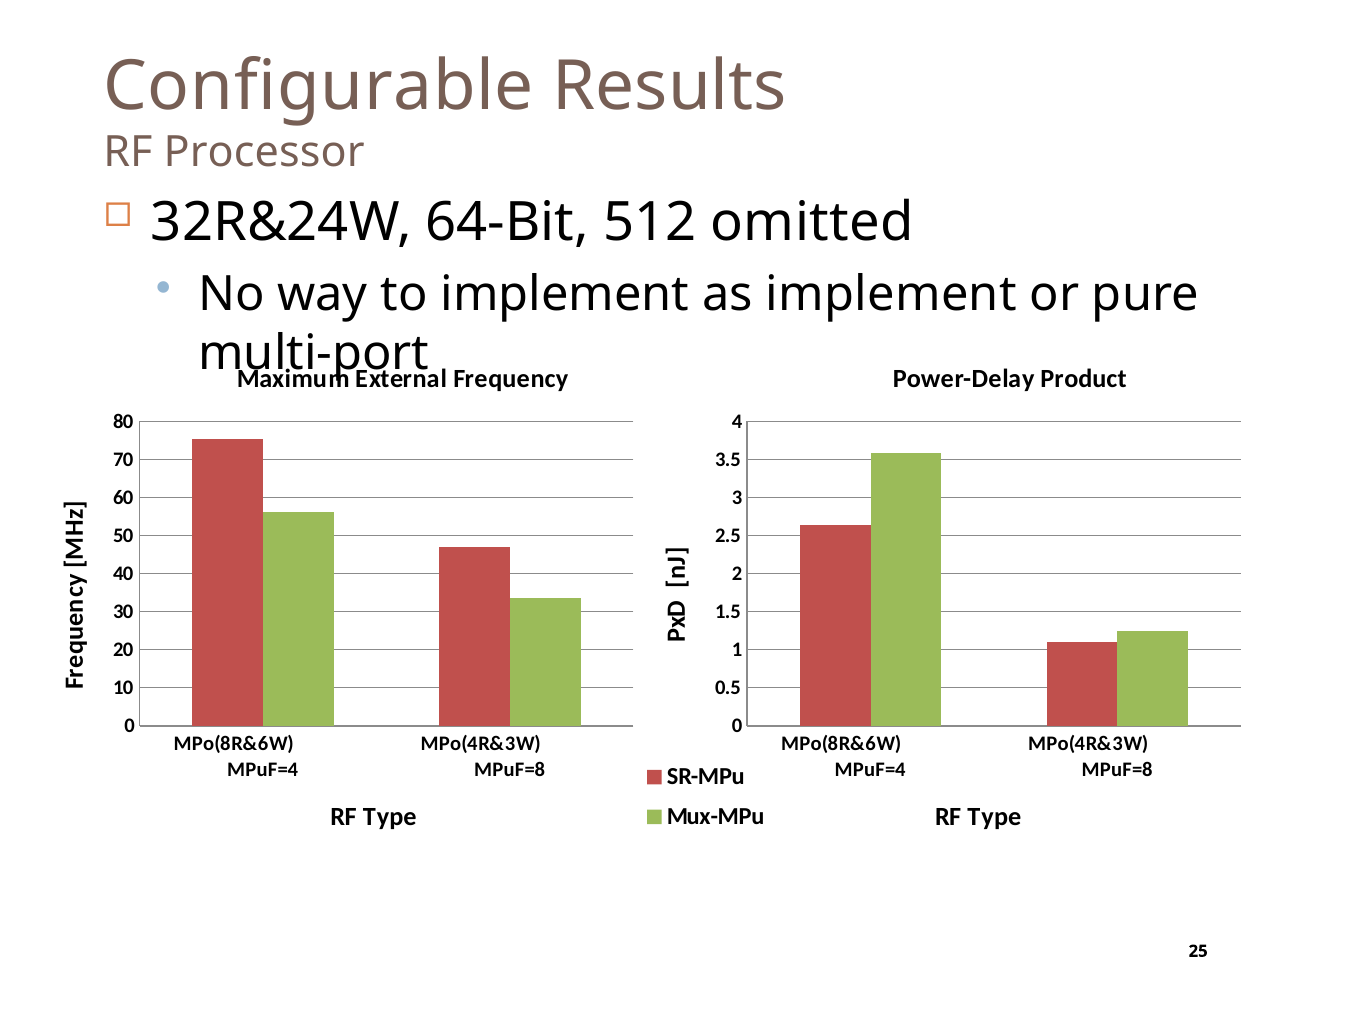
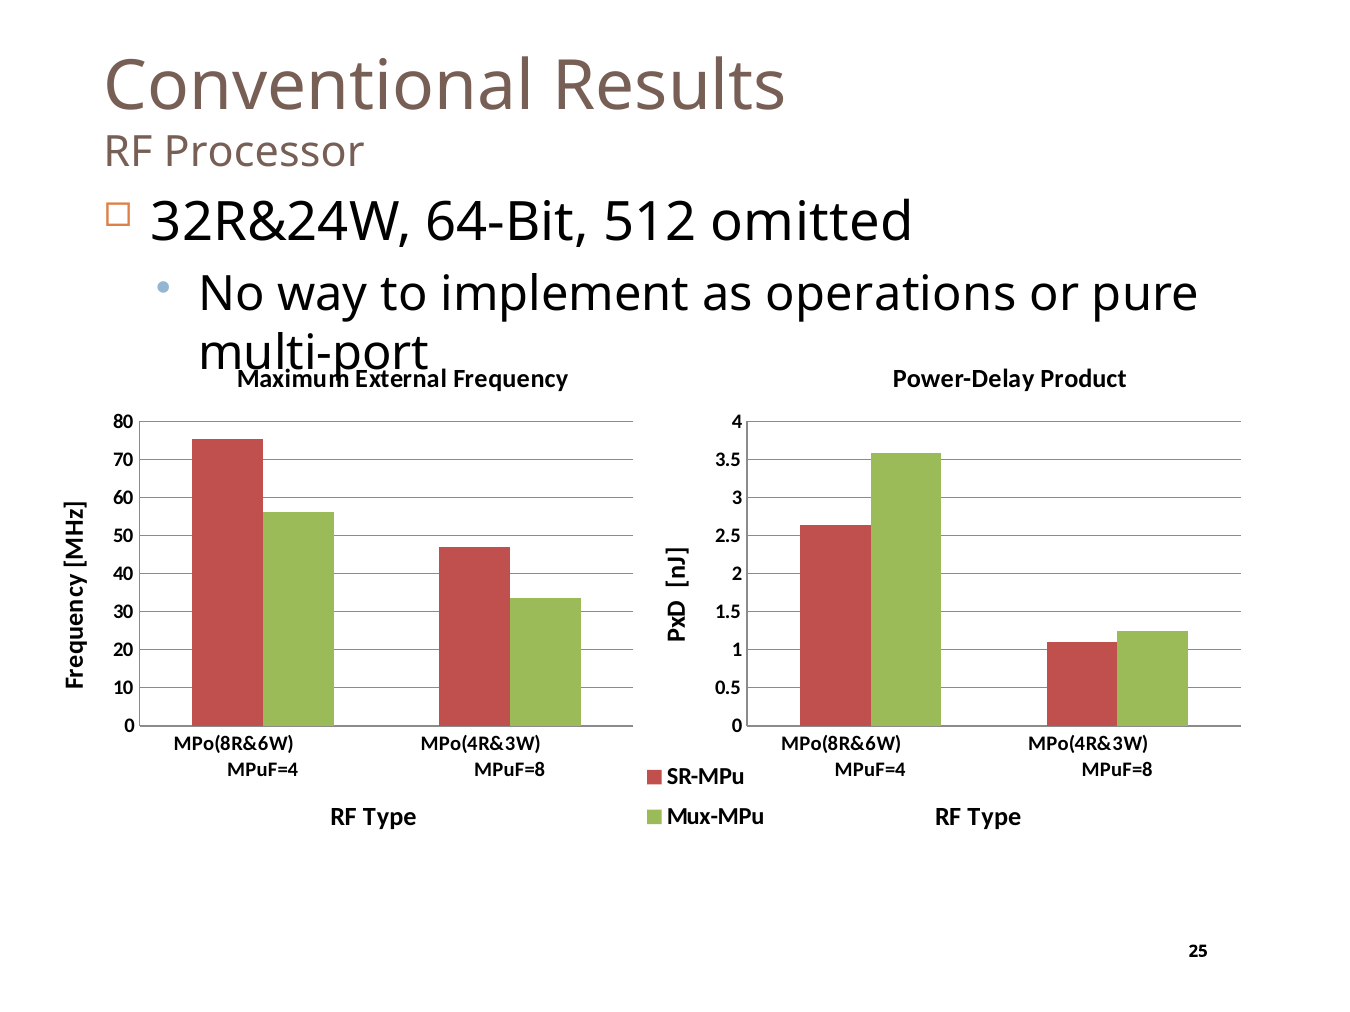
Configurable: Configurable -> Conventional (319, 87)
as implement: implement -> operations (891, 295)
